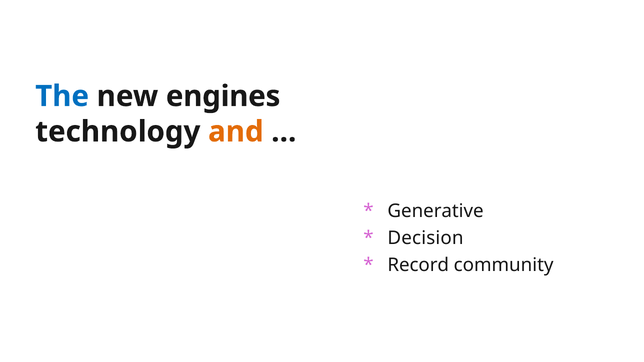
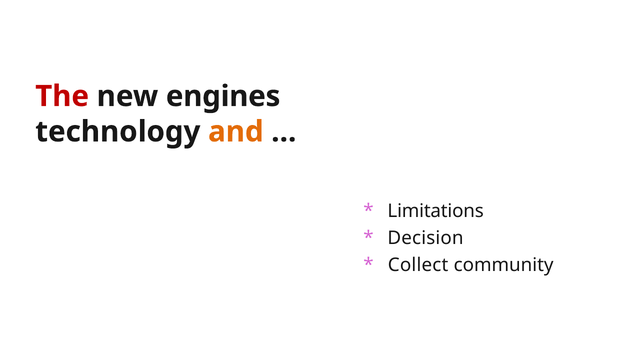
The colour: blue -> red (62, 96)
Generative: Generative -> Limitations (436, 211)
Record: Record -> Collect (418, 265)
